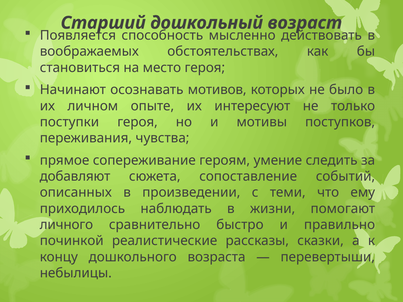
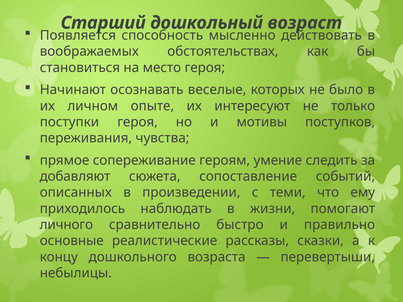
мотивов: мотивов -> веселые (217, 90)
починкой: починкой -> основные (72, 241)
